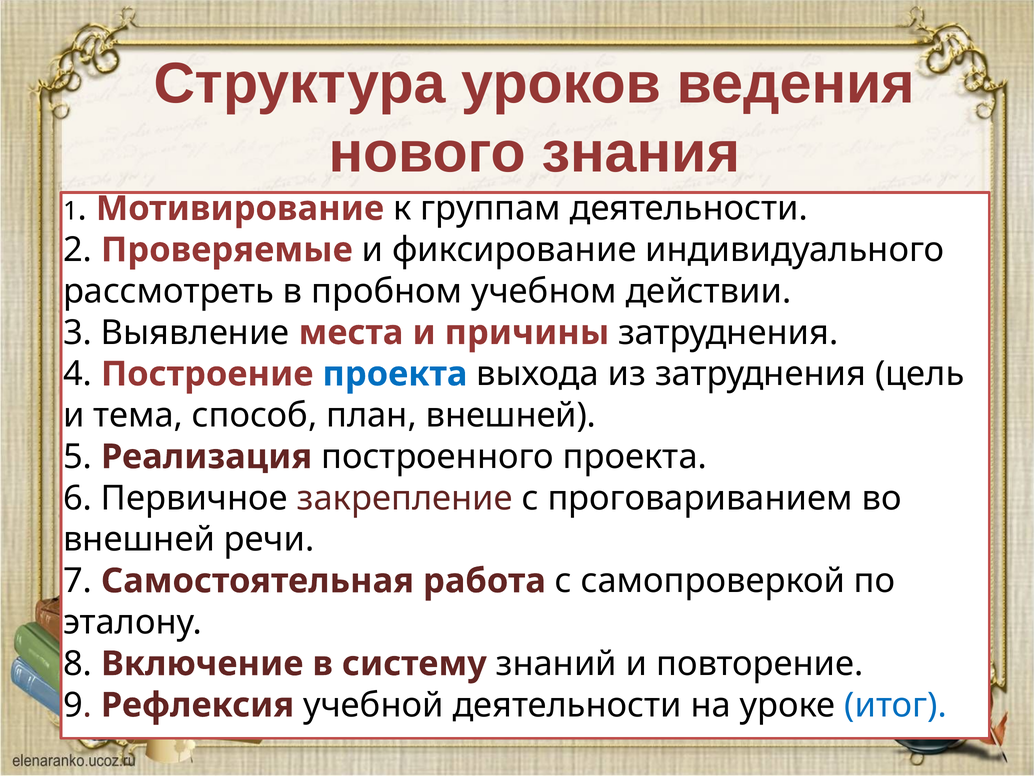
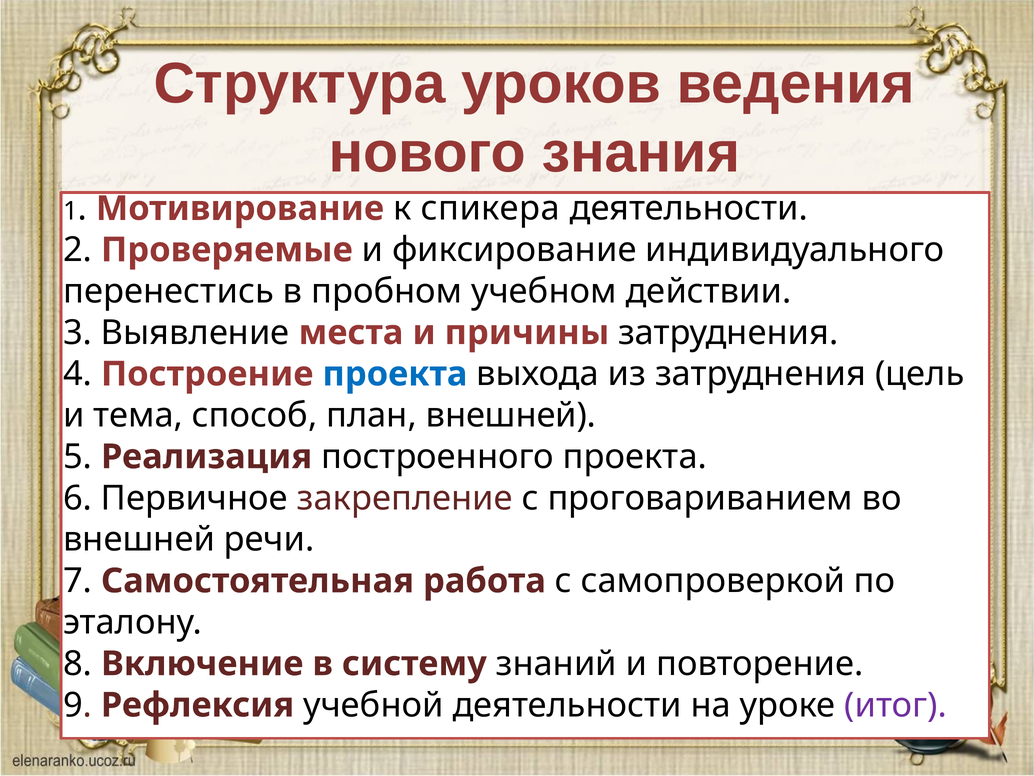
группам: группам -> спикера (490, 208)
рассмотреть: рассмотреть -> перенестись (168, 291)
итог colour: blue -> purple (896, 705)
